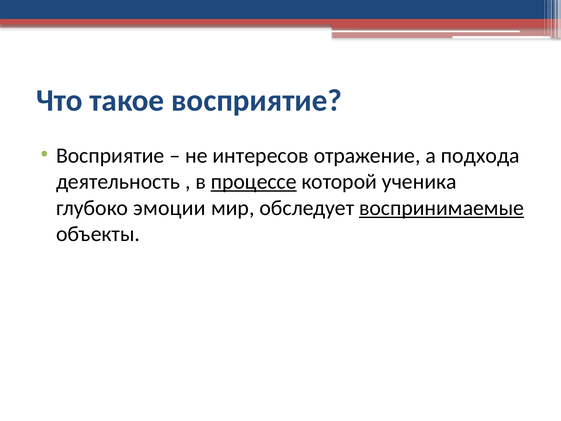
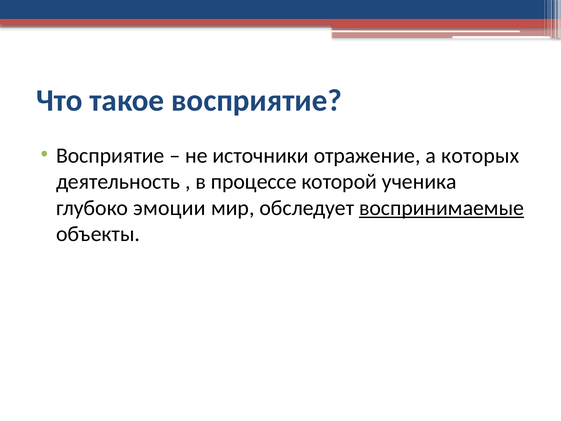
интересов: интересов -> источники (261, 155)
подхода: подхода -> которых (480, 155)
процессе underline: present -> none (254, 182)
